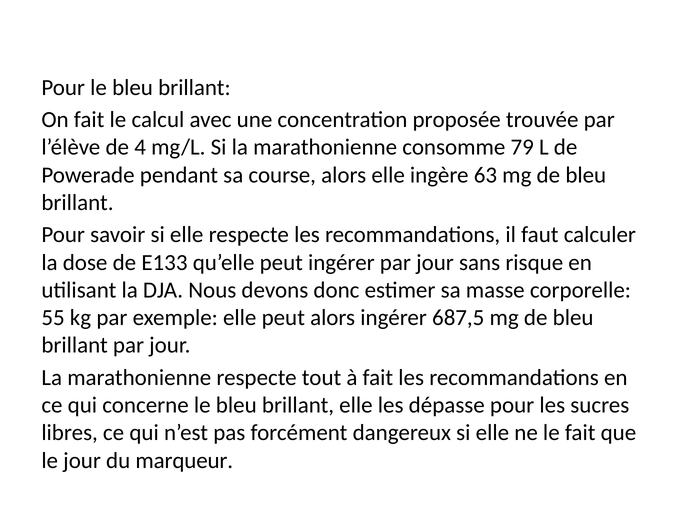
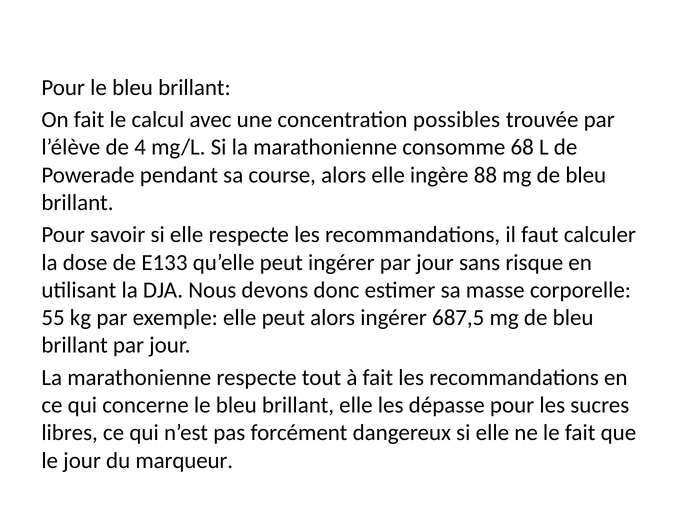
proposée: proposée -> possibles (457, 120)
79: 79 -> 68 (522, 147)
63: 63 -> 88 (485, 175)
